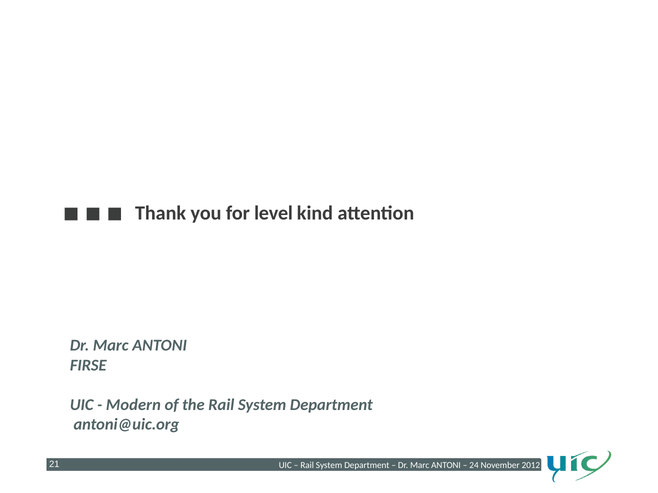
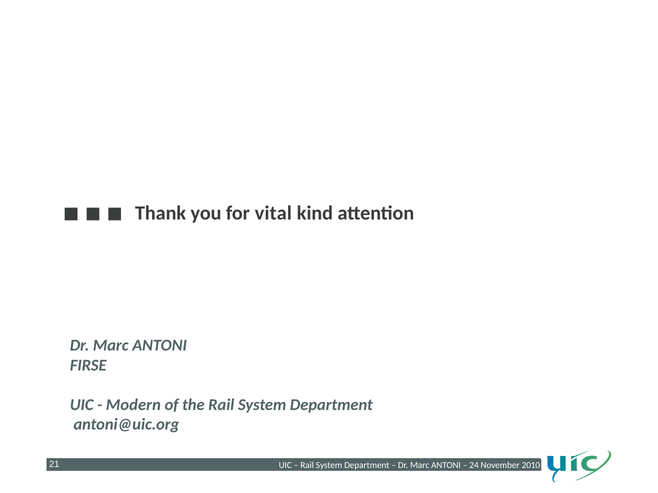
level: level -> vital (273, 214)
2012: 2012 -> 2010 (531, 466)
